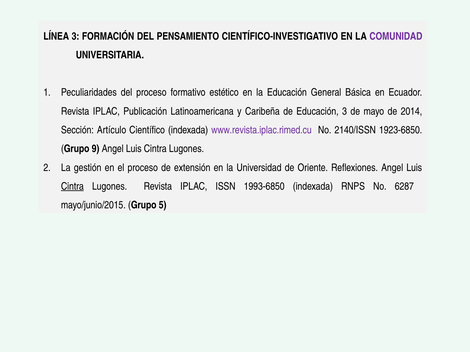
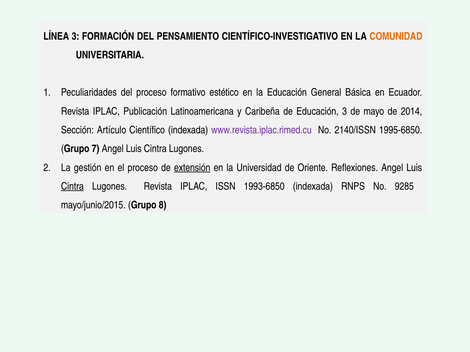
COMUNIDAD colour: purple -> orange (396, 36)
1923-6850: 1923-6850 -> 1995-6850 (401, 130)
9: 9 -> 7 (96, 149)
extensión underline: none -> present (192, 168)
6287: 6287 -> 9285 (404, 187)
5: 5 -> 8 (163, 205)
